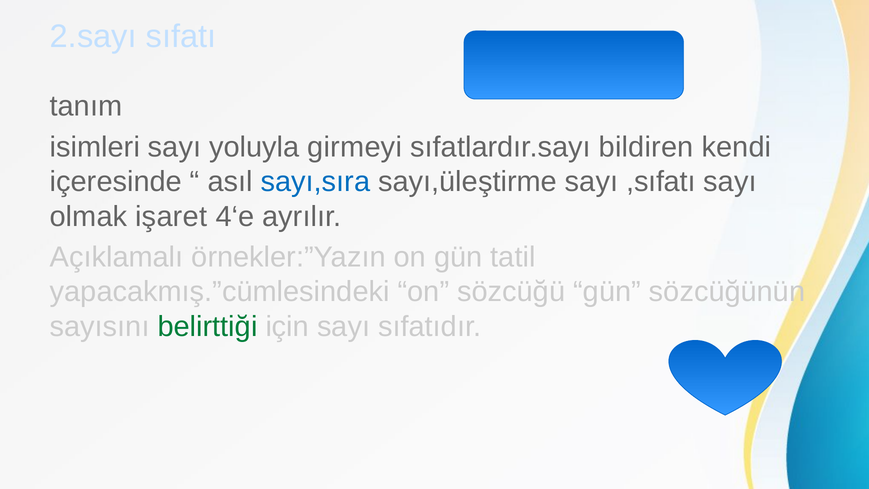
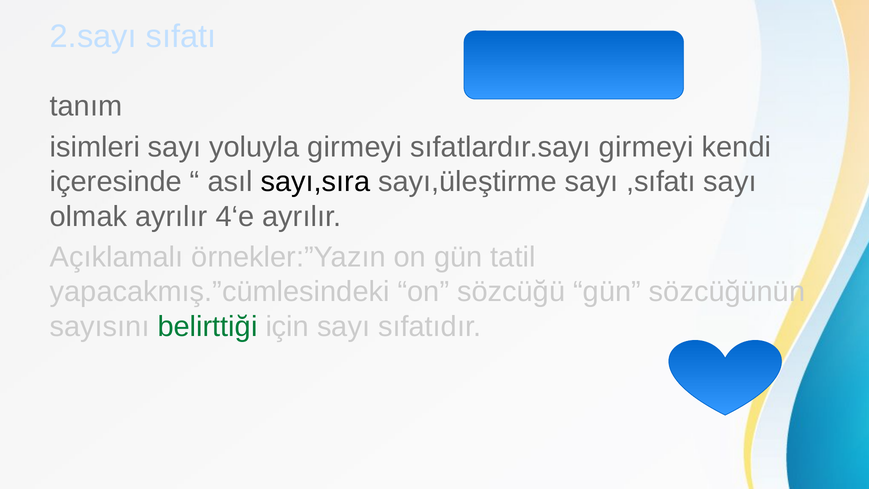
sıfatlardır.sayı bildiren: bildiren -> girmeyi (646, 147)
sayı,sıra colour: blue -> black (315, 182)
olmak işaret: işaret -> ayrılır (171, 216)
